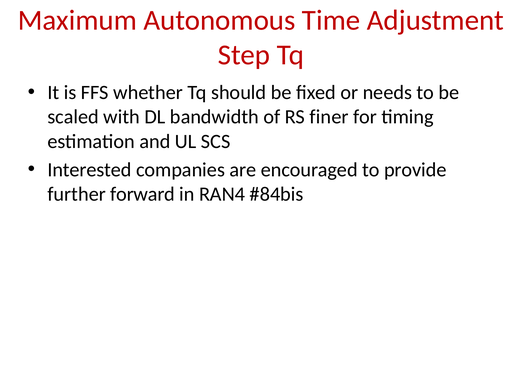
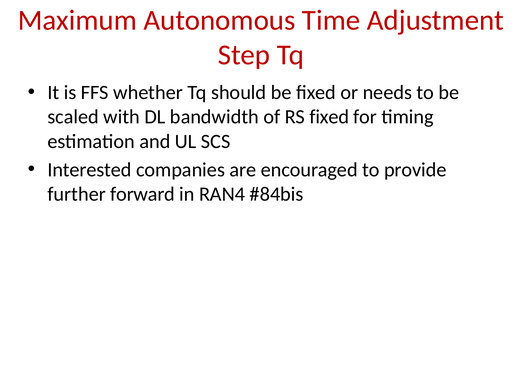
RS finer: finer -> fixed (329, 117)
